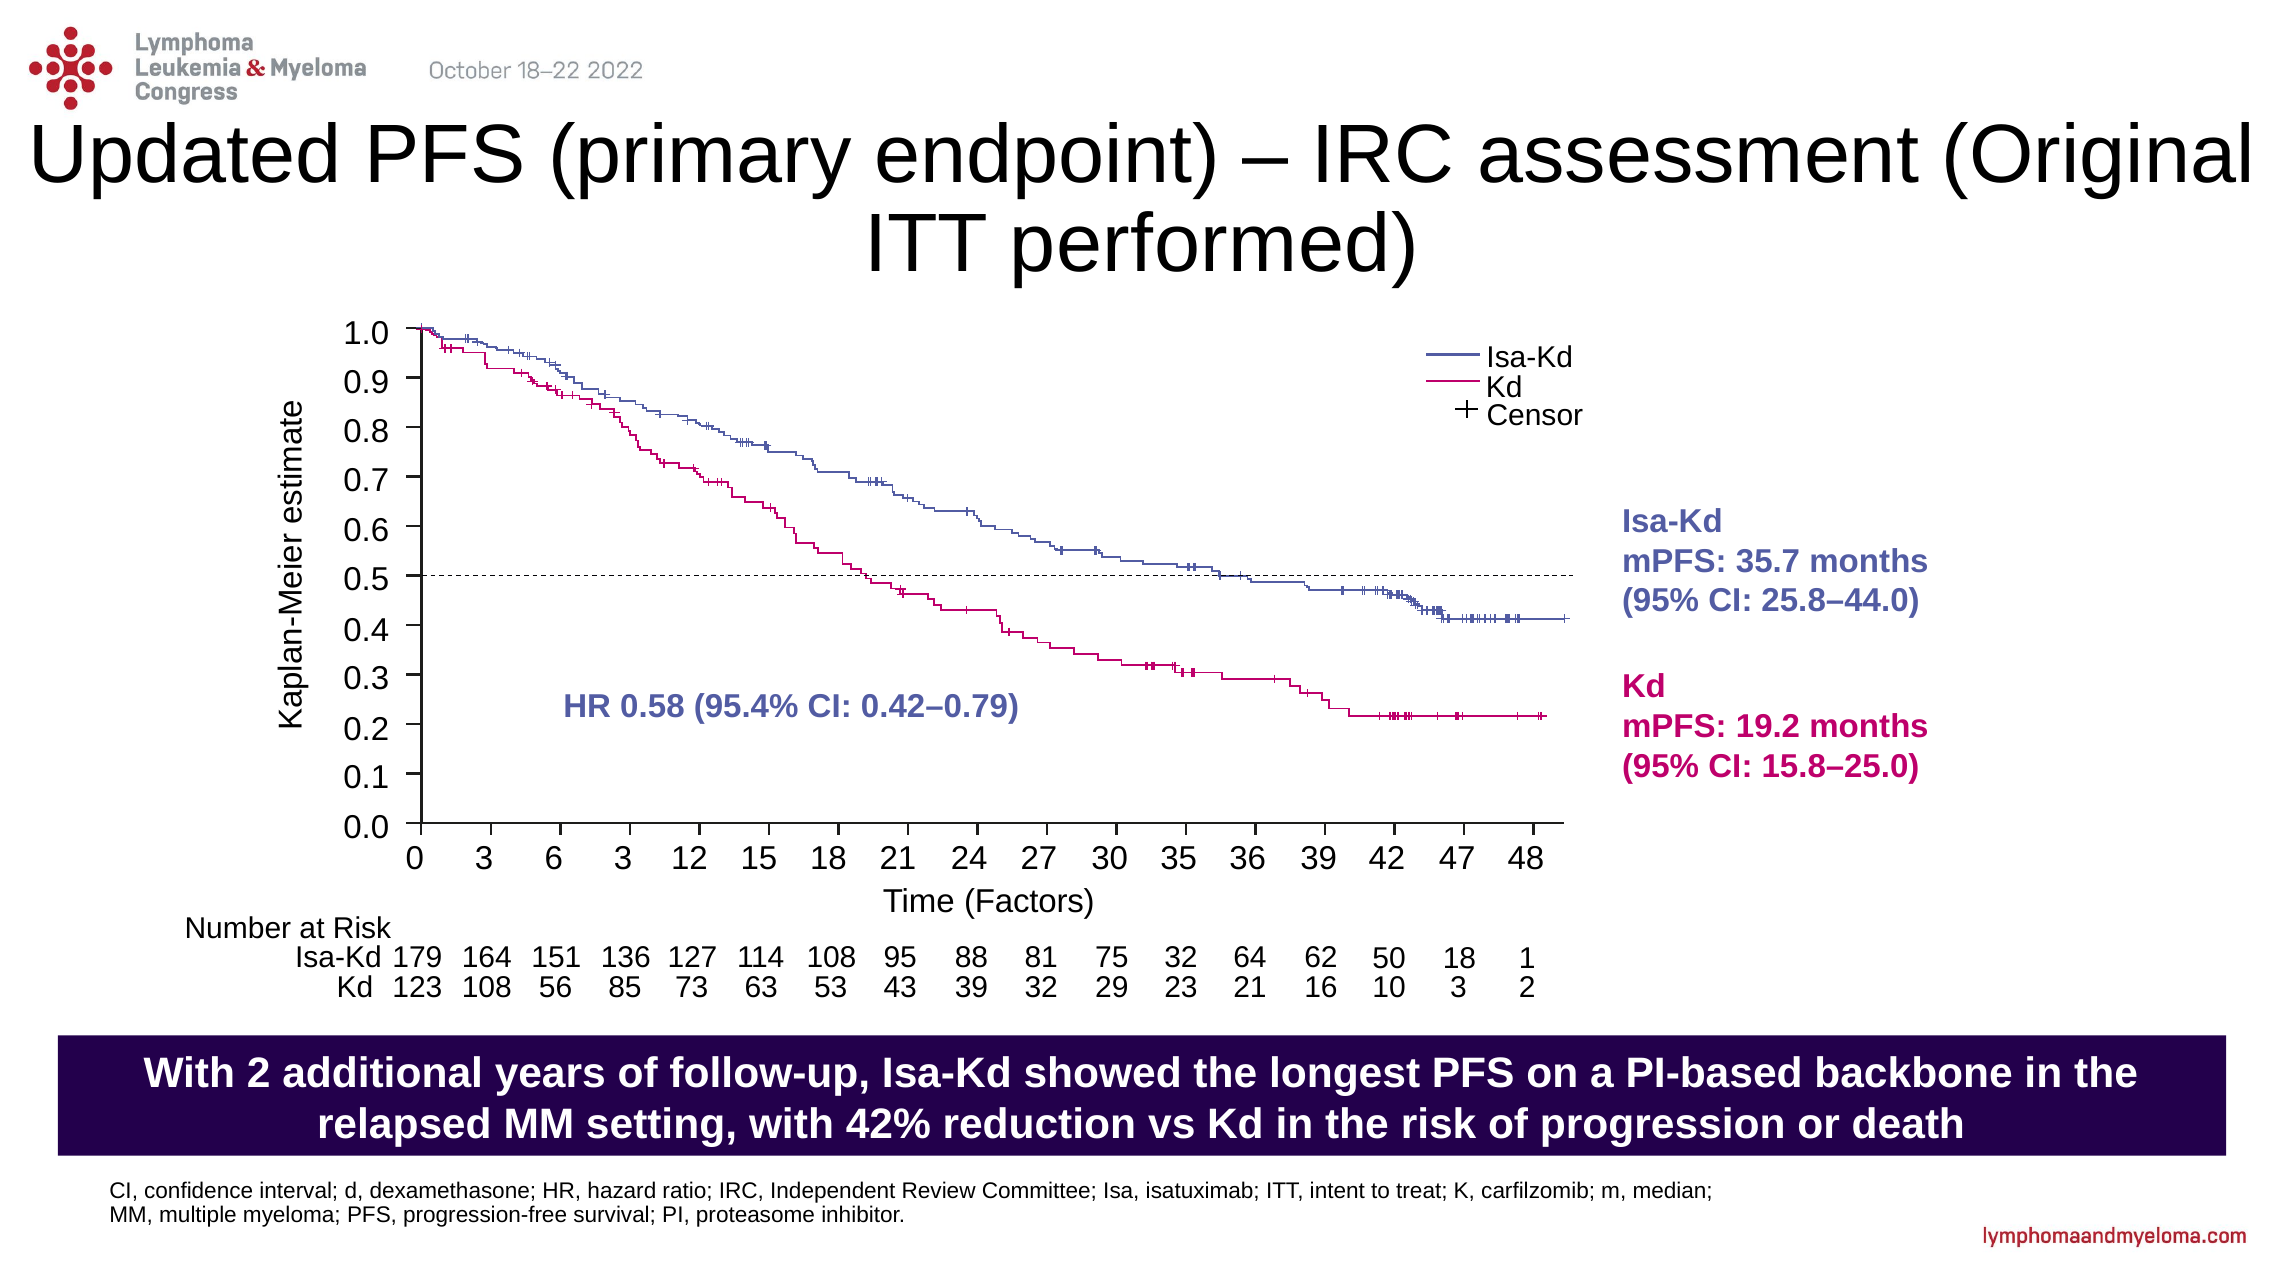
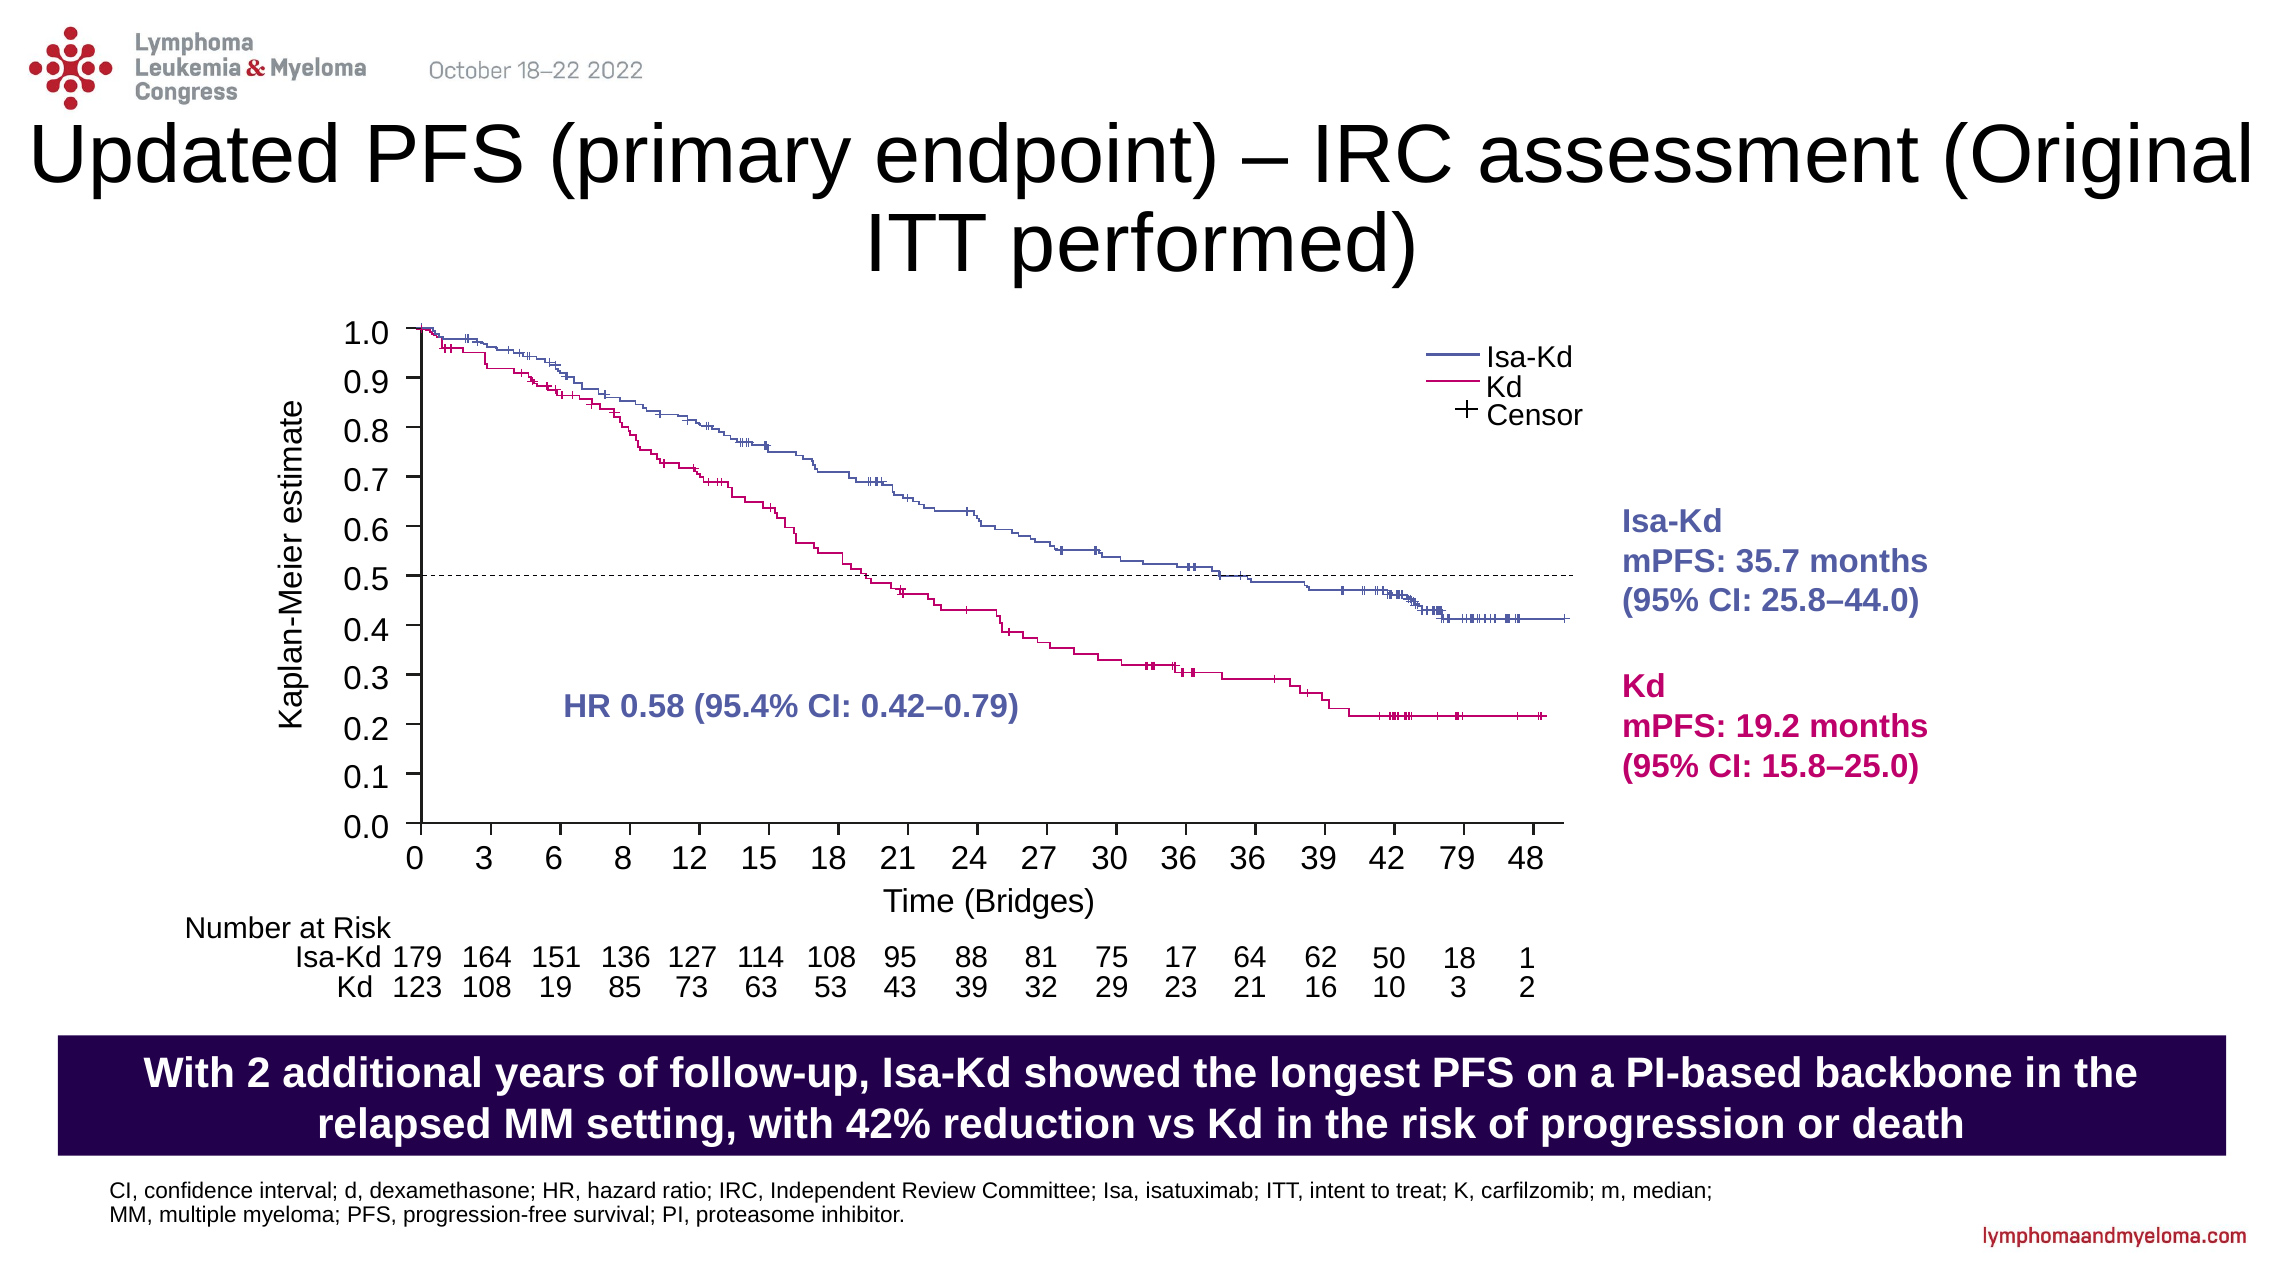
6 3: 3 -> 8 (623, 858)
30 35: 35 -> 36 (1179, 858)
47: 47 -> 79 (1457, 859)
Factors: Factors -> Bridges (1029, 902)
75 32: 32 -> 17 (1181, 958)
56: 56 -> 19 (556, 987)
